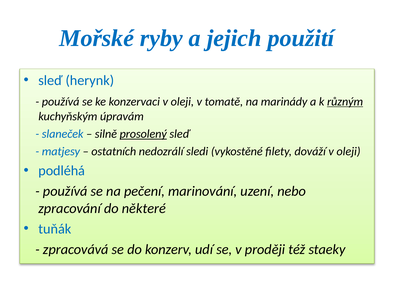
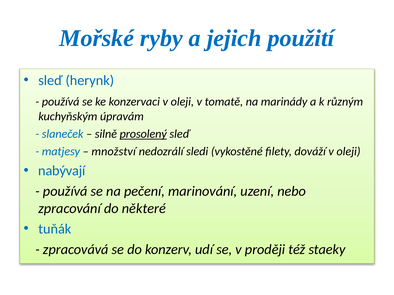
různým underline: present -> none (345, 102)
ostatních: ostatních -> množství (114, 152)
podléhá: podléhá -> nabývají (62, 171)
